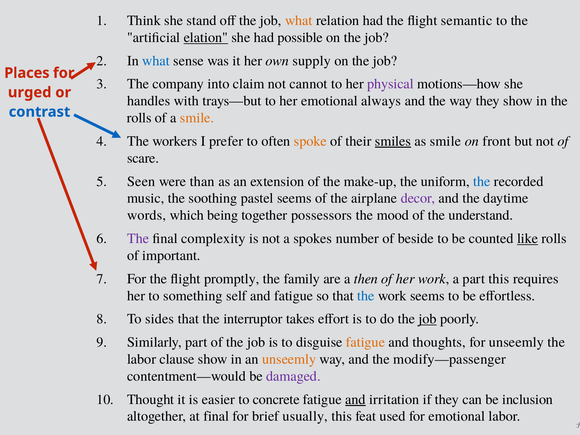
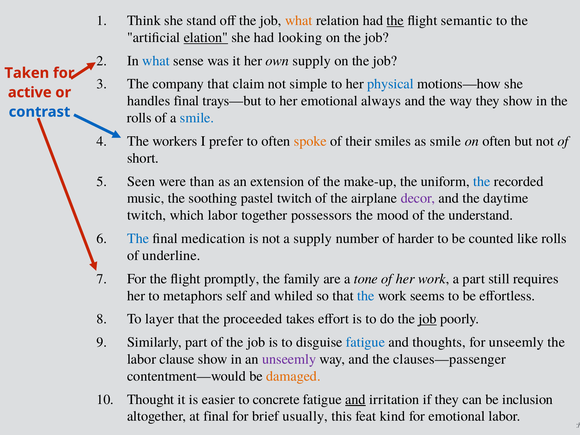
the underline: none -> present (395, 21)
possible: possible -> looking (300, 38)
Places: Places -> Taken (27, 73)
company into: into -> that (218, 84)
cannot: cannot -> simple (309, 84)
physical colour: purple -> blue (391, 84)
urged: urged -> active (30, 92)
handles with: with -> final (186, 101)
smile colour: orange -> blue (197, 118)
smiles underline: present -> none (393, 141)
on front: front -> often (497, 141)
scare: scare -> short (143, 158)
pastel seems: seems -> twitch (294, 198)
words: words -> twitch (147, 215)
which being: being -> labor (223, 215)
The colour: purple -> blue (138, 239)
complexity: complexity -> medication (213, 239)
a spokes: spokes -> supply (313, 239)
beside: beside -> harder (416, 239)
like underline: present -> none (528, 239)
important: important -> underline (171, 256)
then: then -> tone (366, 279)
part this: this -> still (499, 279)
something: something -> metaphors (193, 296)
and fatigue: fatigue -> whiled (294, 296)
sides: sides -> layer (160, 319)
interruptor: interruptor -> proceeded (253, 319)
fatigue colour: orange -> blue (365, 342)
unseemly colour: orange -> purple (289, 359)
modify—passenger: modify—passenger -> clauses—passenger (450, 359)
damaged colour: purple -> orange (293, 376)
used: used -> kind (393, 416)
